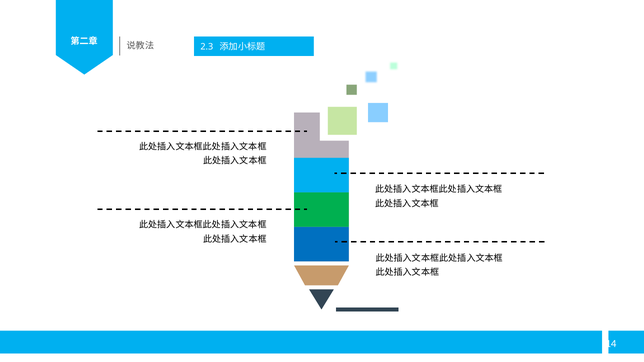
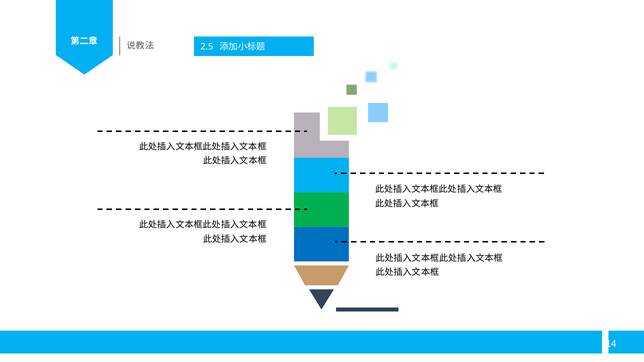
2.3: 2.3 -> 2.5 (207, 47)
